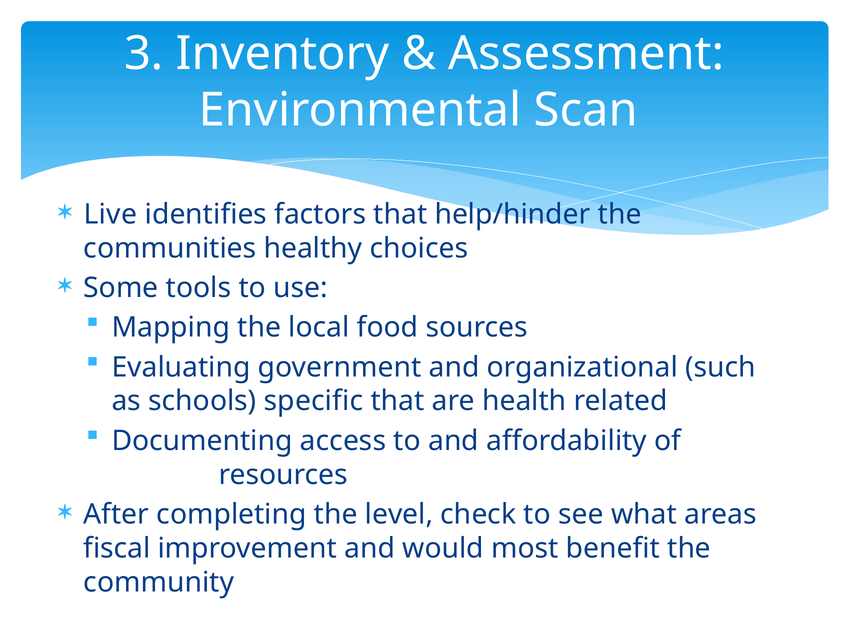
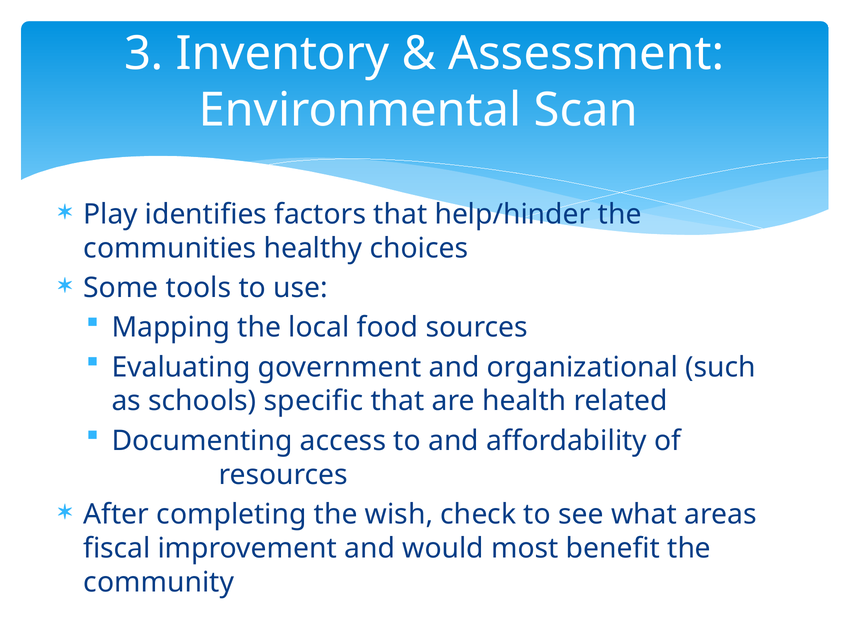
Live: Live -> Play (111, 214)
level: level -> wish (399, 514)
